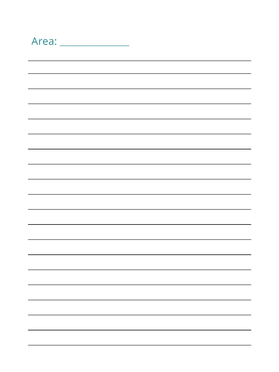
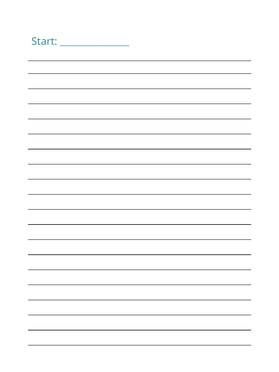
Area: Area -> Start (44, 42)
